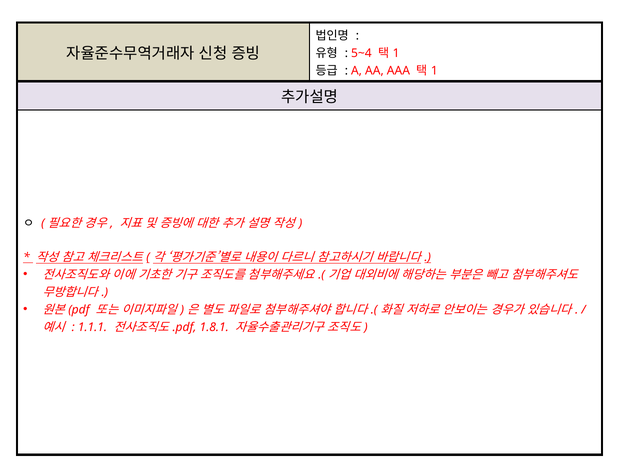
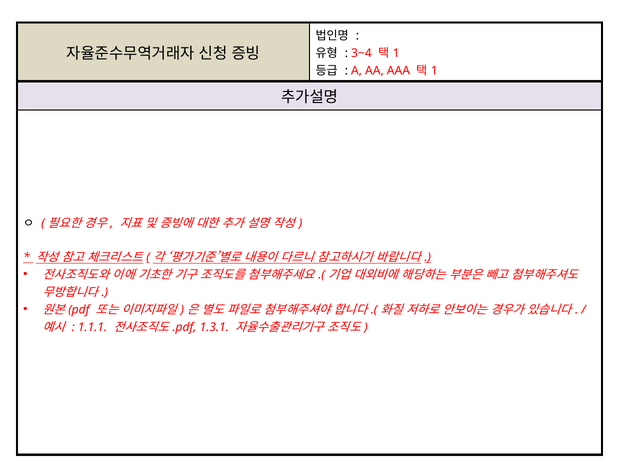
5~4: 5~4 -> 3~4 (361, 53)
1.8.1: 1.8.1 -> 1.3.1 (214, 328)
